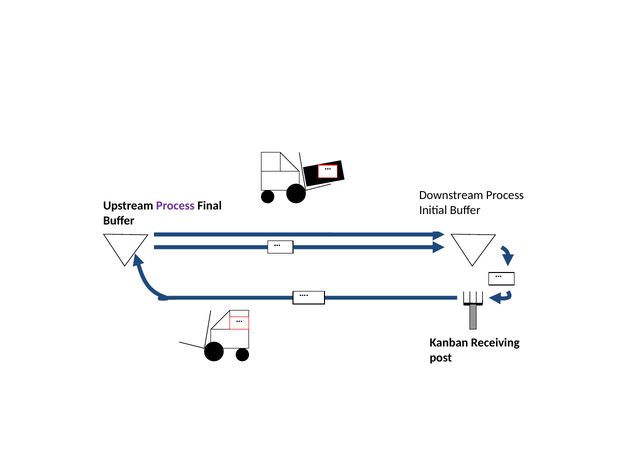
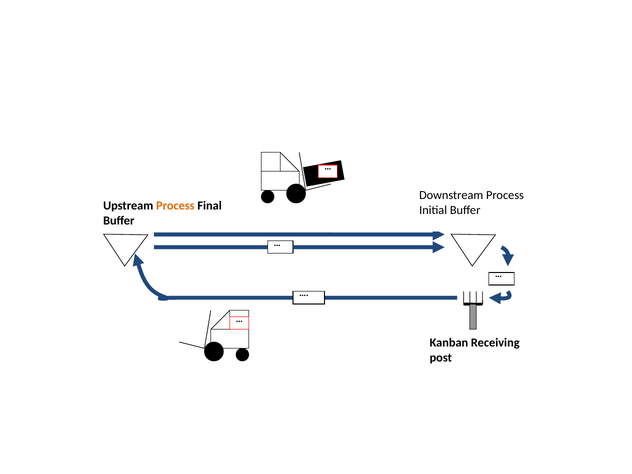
Process colour: purple -> orange (175, 206)
